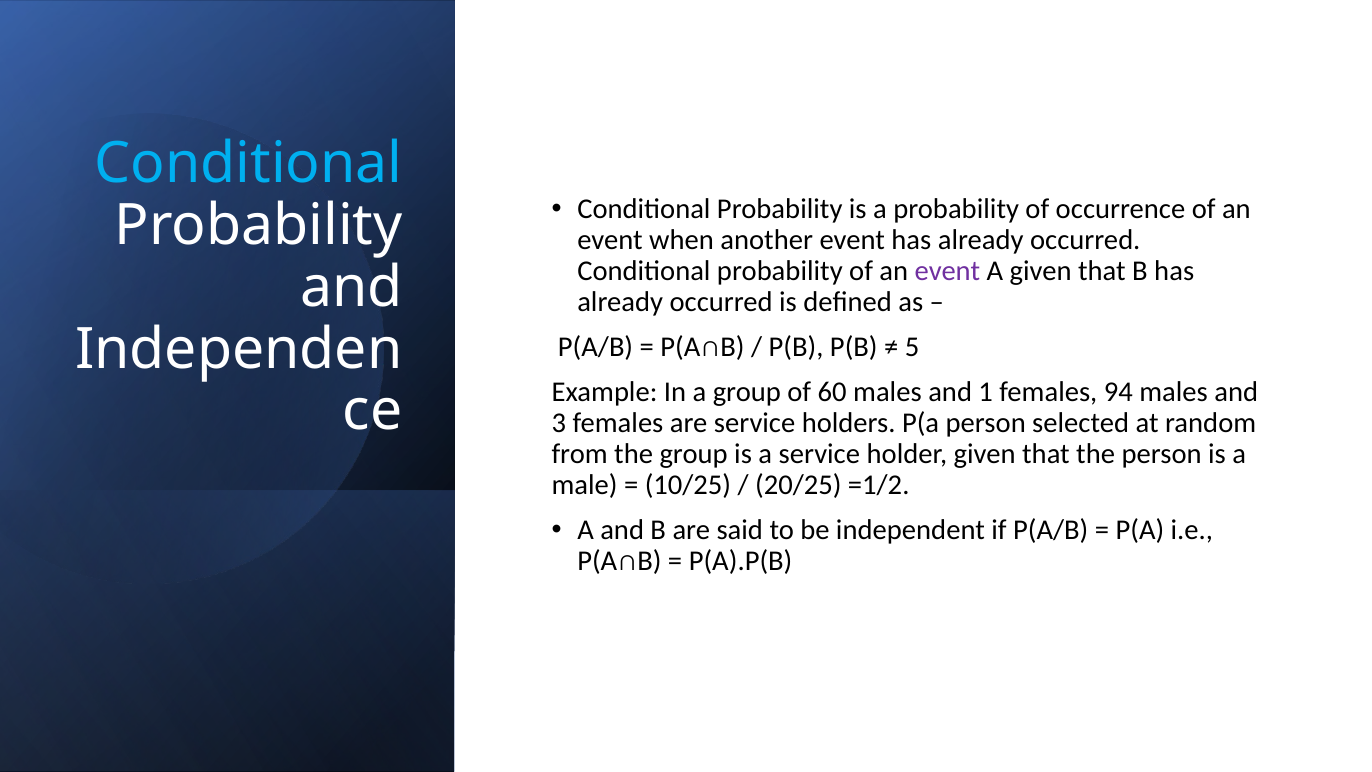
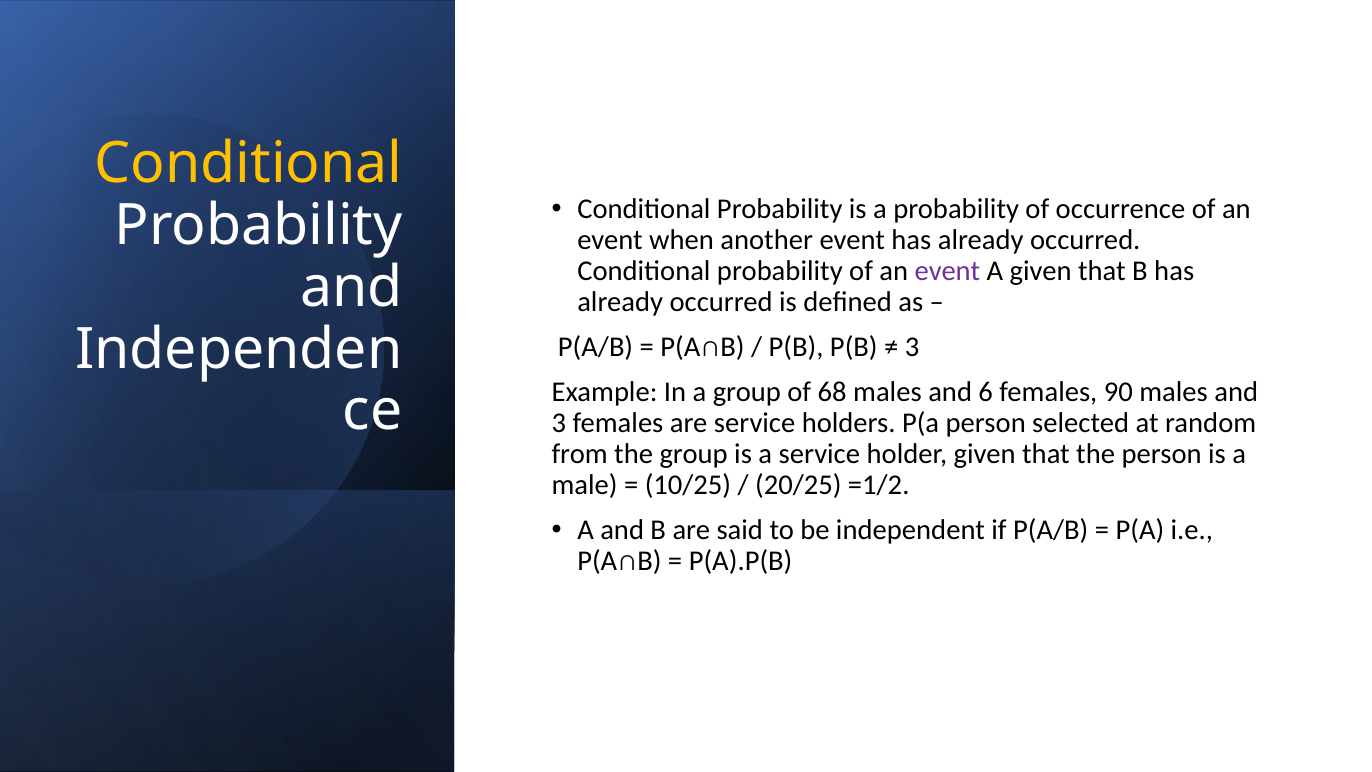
Conditional colour: light blue -> yellow (249, 164)
5: 5 -> 3 (912, 347)
60: 60 -> 68 (832, 392)
1: 1 -> 6 (986, 392)
94: 94 -> 90 (1118, 392)
